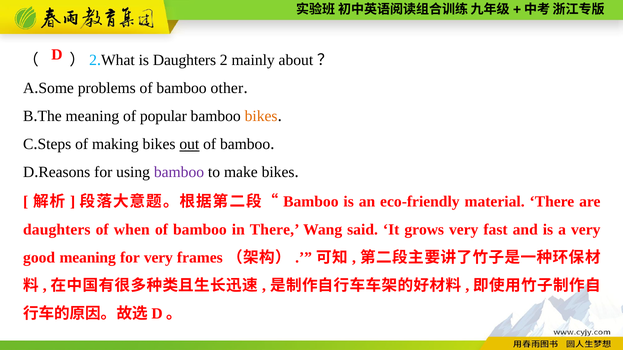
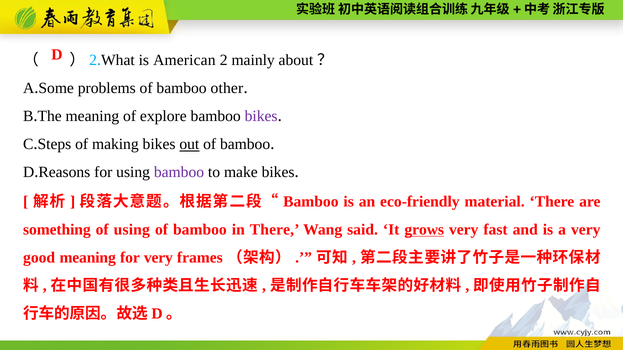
is Daughters: Daughters -> American (184, 60)
popular: popular -> explore (163, 116)
bikes colour: orange -> purple (261, 116)
daughters: daughters -> something (57, 230)
of when: when -> using (132, 230)
grows underline: none -> present (424, 230)
